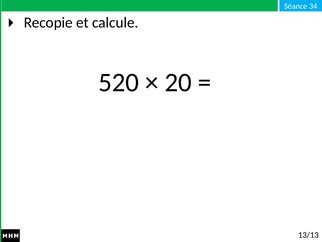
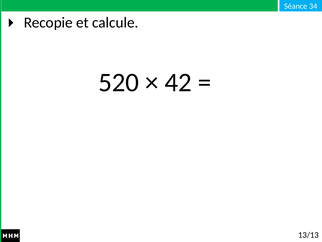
20: 20 -> 42 (178, 82)
